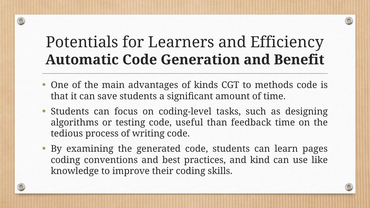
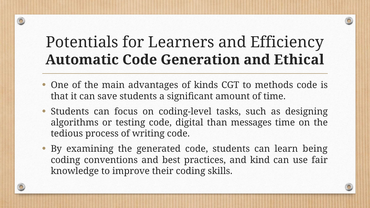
Benefit: Benefit -> Ethical (299, 60)
useful: useful -> digital (189, 123)
feedback: feedback -> messages (251, 123)
pages: pages -> being (315, 149)
like: like -> fair (320, 160)
